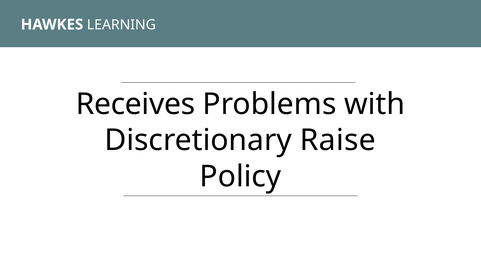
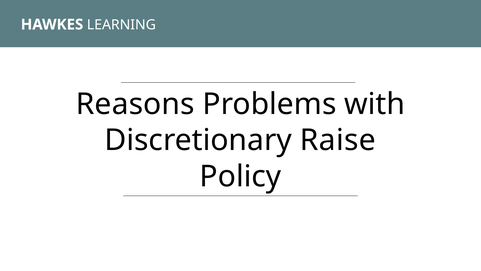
Receives: Receives -> Reasons (135, 104)
